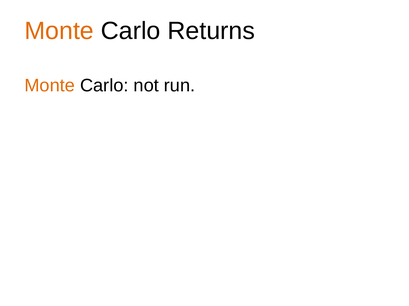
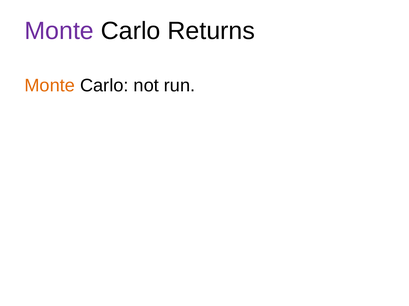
Monte colour: orange -> purple (59, 31)
